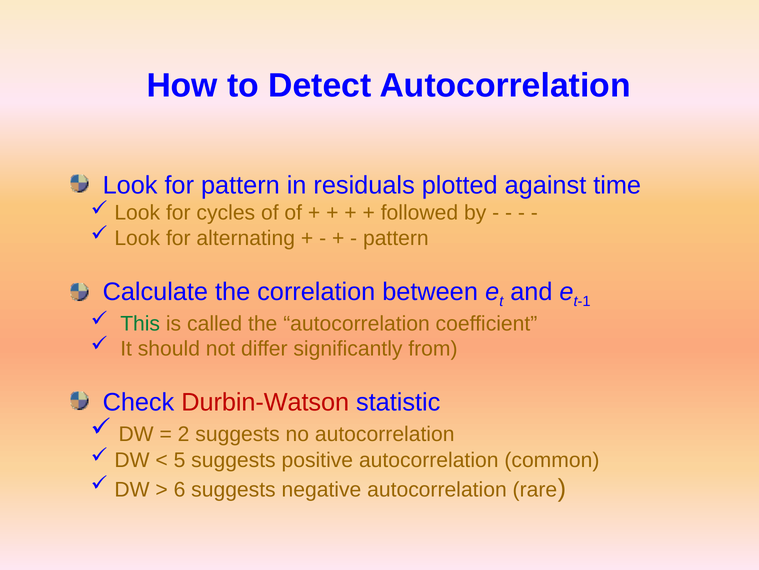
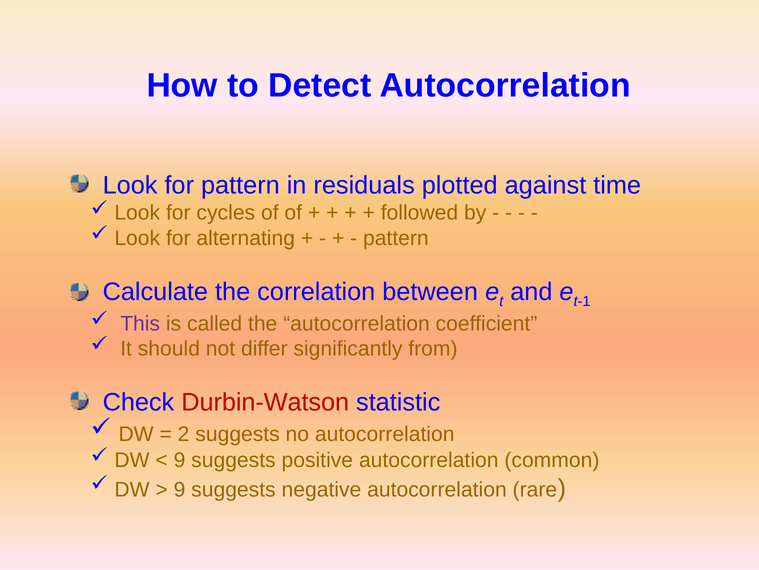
This colour: green -> purple (140, 323)
5: 5 -> 9 (180, 460)
6: 6 -> 9 (180, 489)
